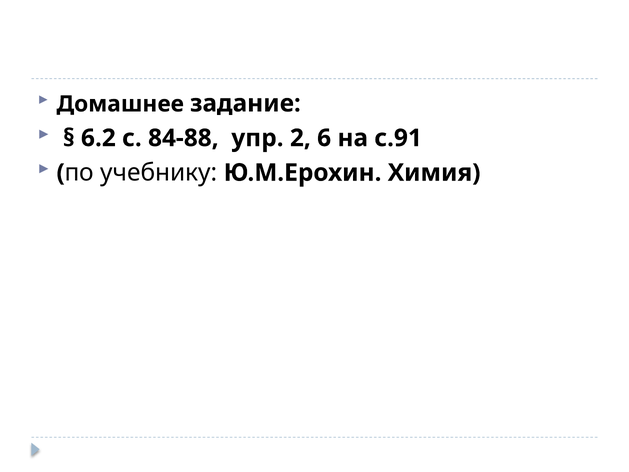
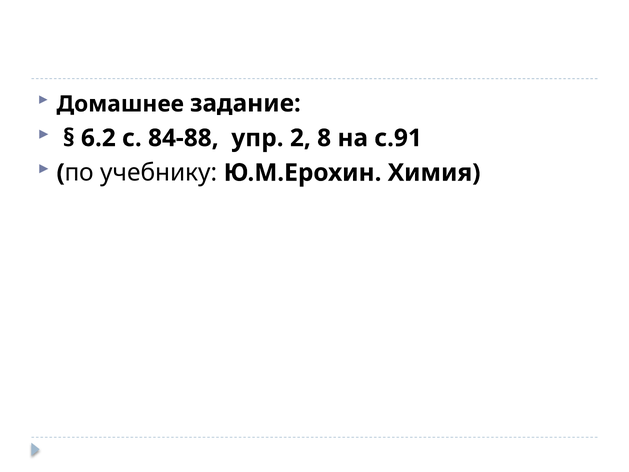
6: 6 -> 8 (324, 138)
